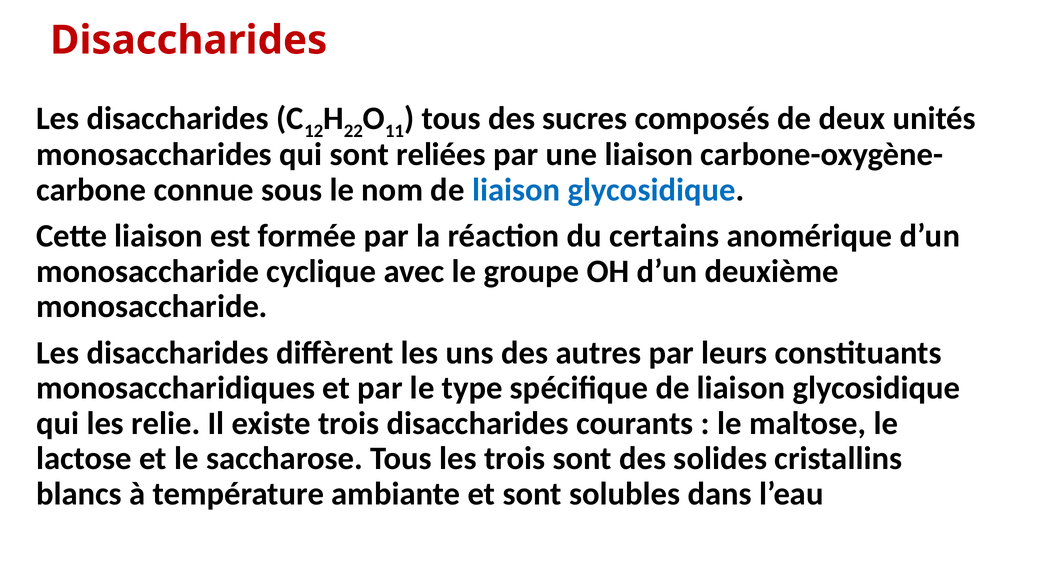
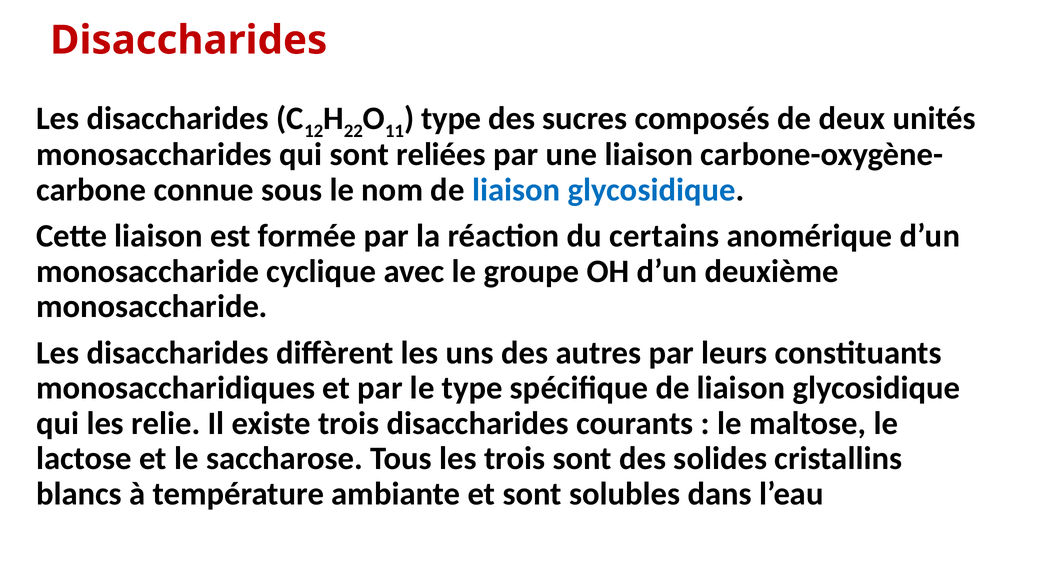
tous: tous -> type (451, 118)
